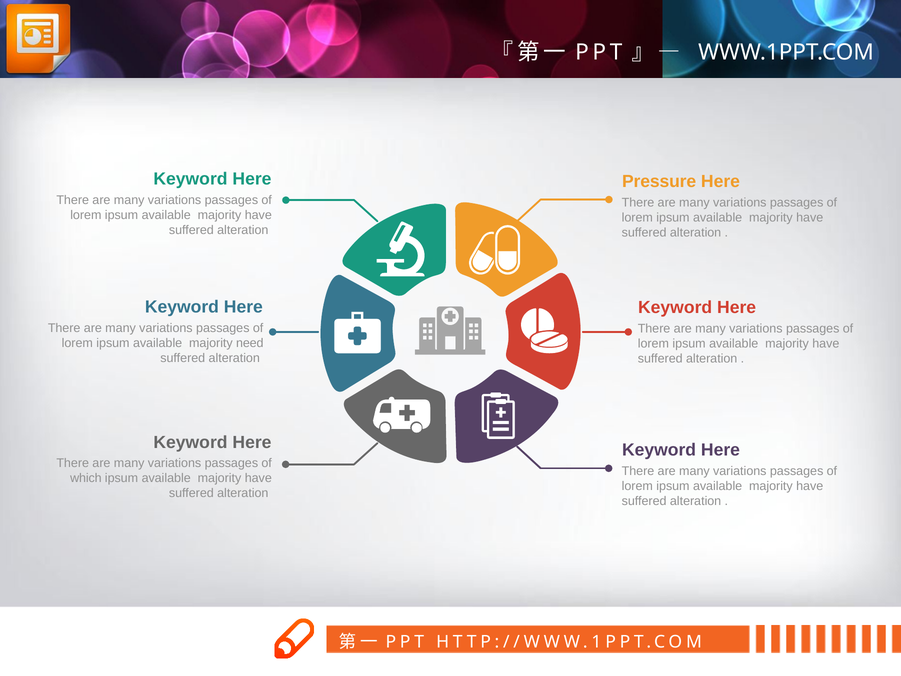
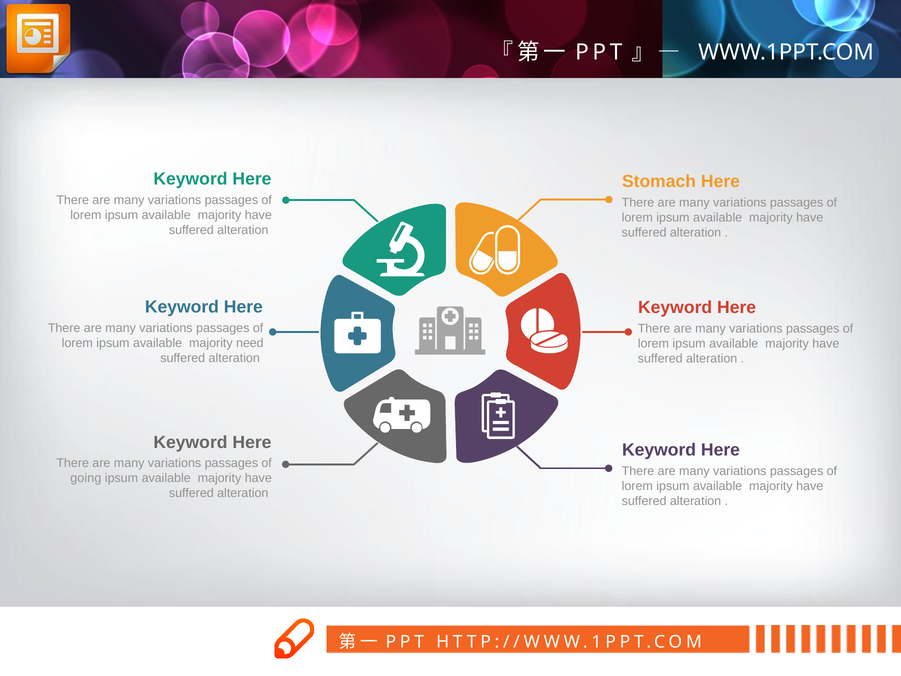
Pressure: Pressure -> Stomach (659, 182)
which: which -> going (86, 478)
